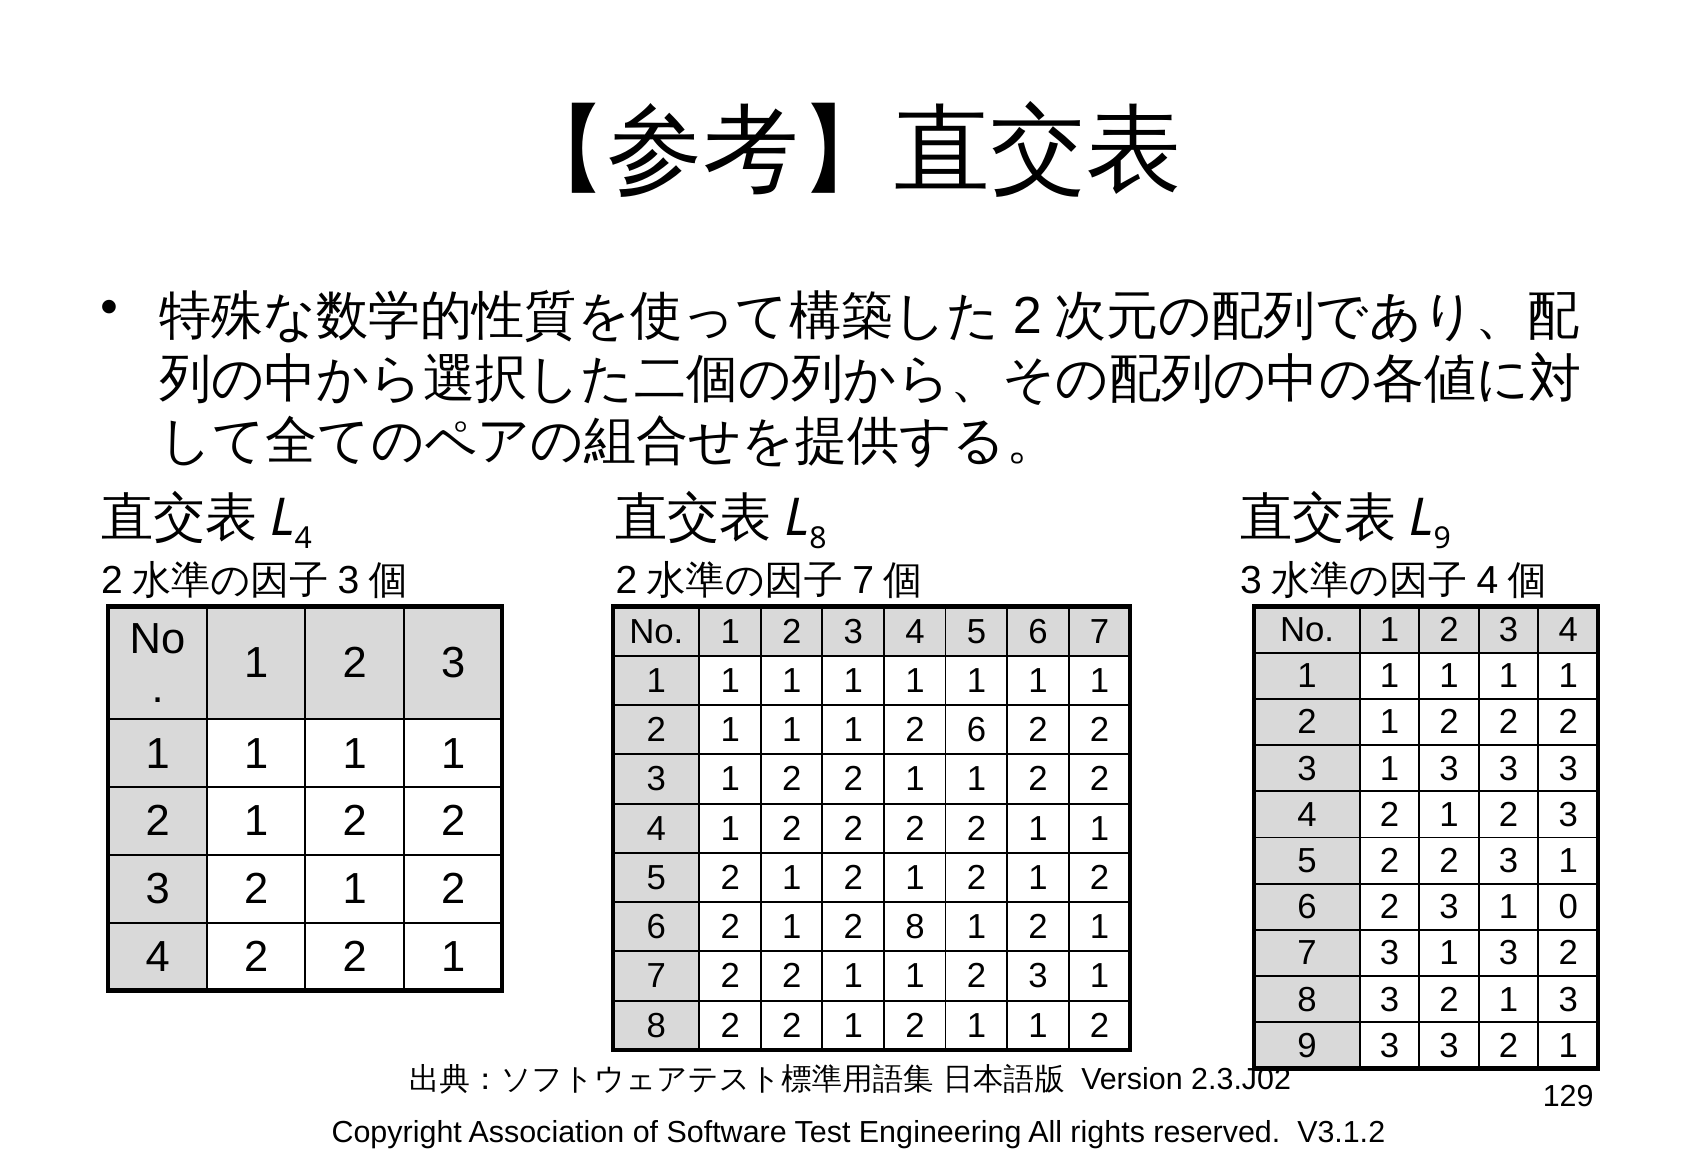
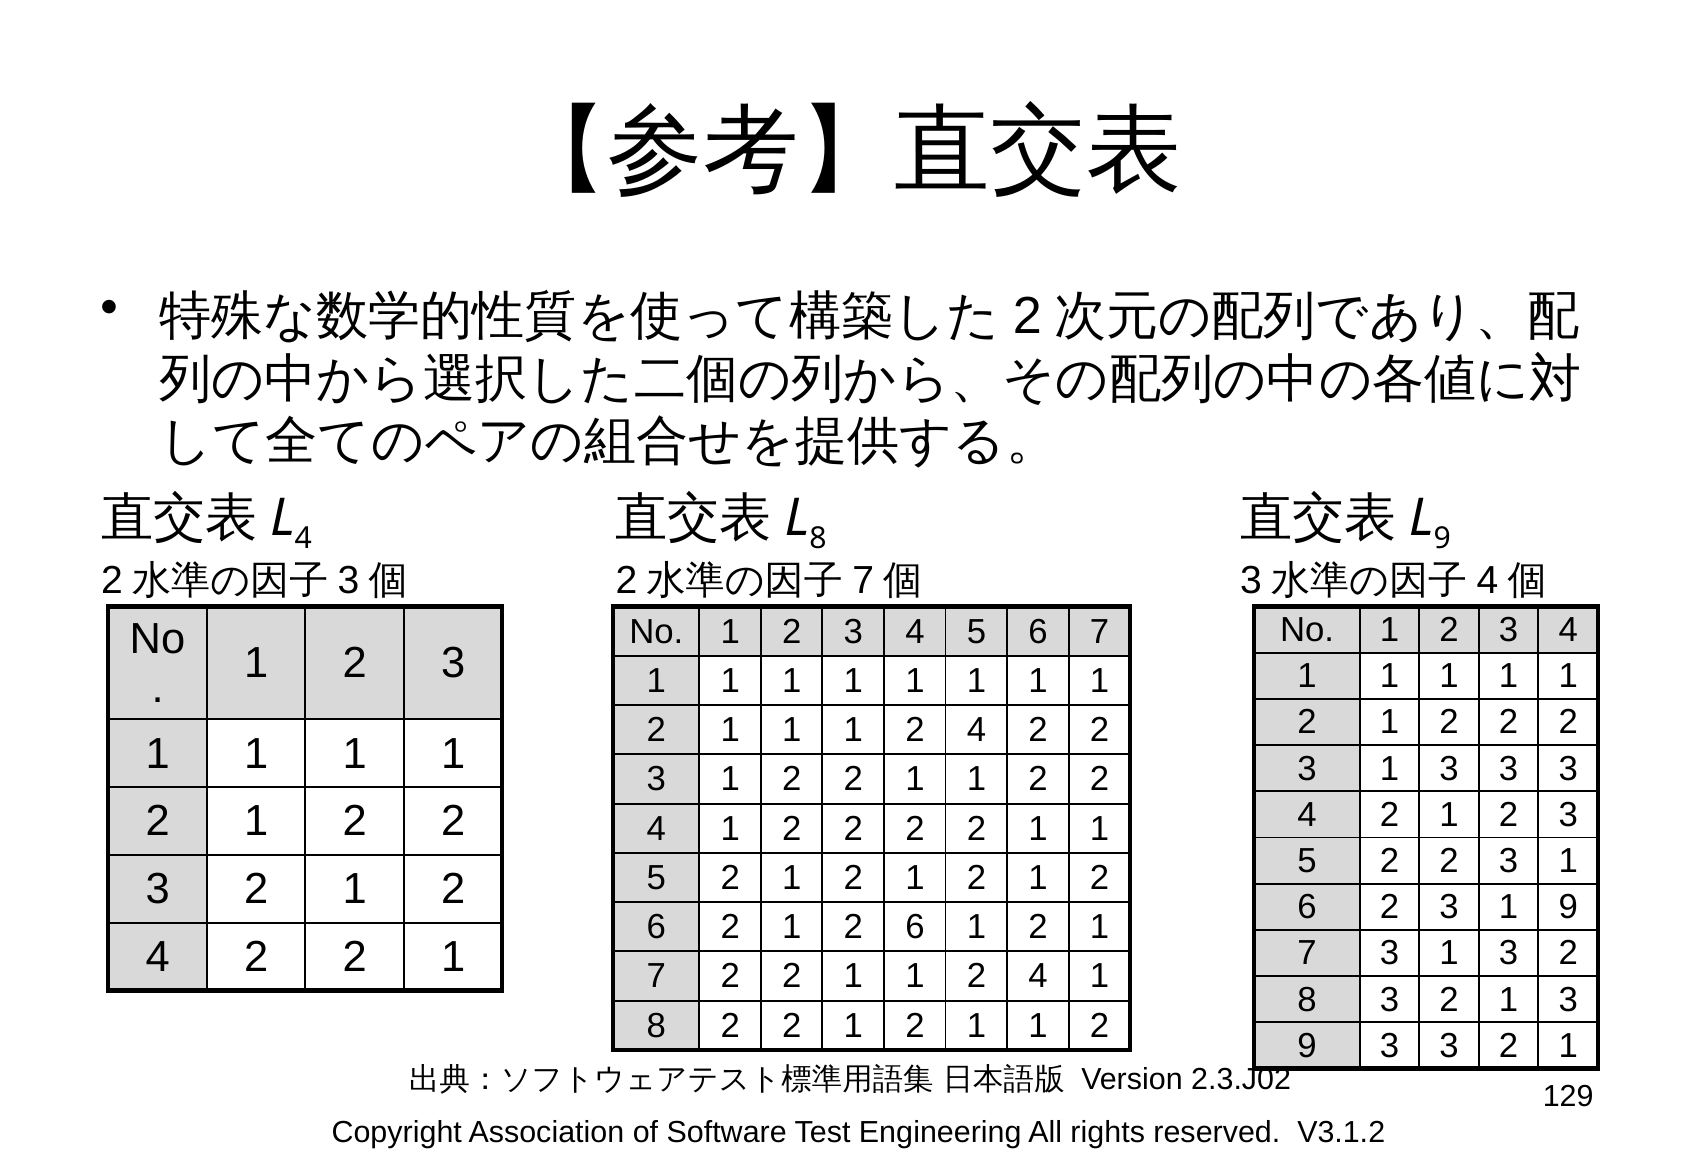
6: 6 -> 4 (976, 730)
1 0: 0 -> 9 (1568, 907)
8: 8 -> 6 (915, 927)
3: 3 -> 4 (1038, 976)
